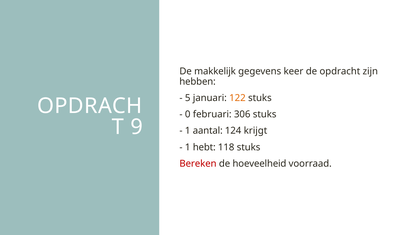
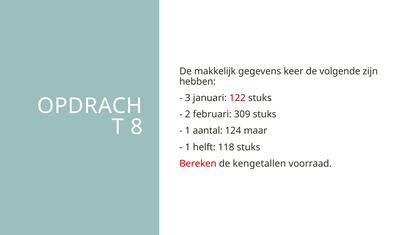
opdracht: opdracht -> volgende (340, 71)
5: 5 -> 3 (188, 98)
122 colour: orange -> red (237, 98)
0: 0 -> 2 (188, 114)
306: 306 -> 309 (242, 114)
9: 9 -> 8 (137, 127)
krijgt: krijgt -> maar (256, 131)
hebt: hebt -> helft (204, 147)
hoeveelheid: hoeveelheid -> kengetallen (259, 163)
